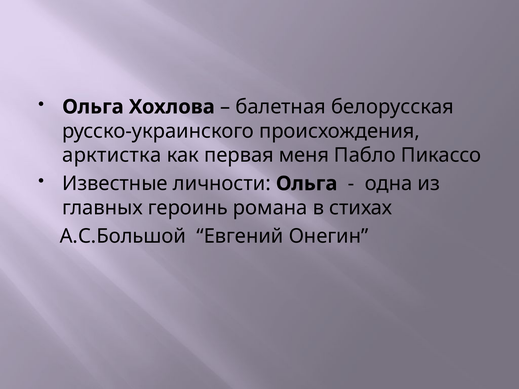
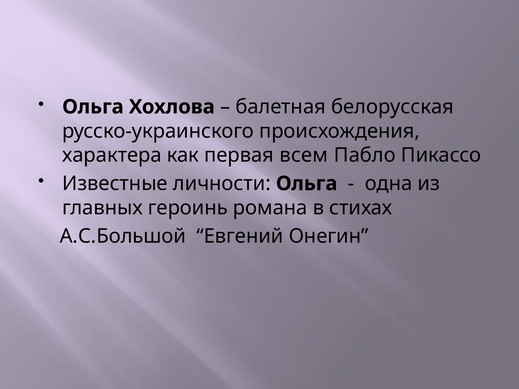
арктистка: арктистка -> характера (112, 155)
меня: меня -> всем (304, 155)
